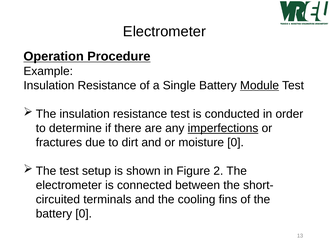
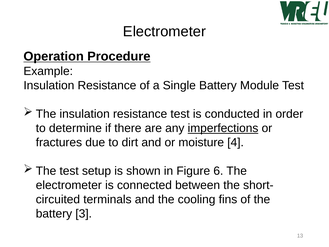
Module underline: present -> none (260, 85)
moisture 0: 0 -> 4 (236, 142)
2: 2 -> 6 (218, 171)
battery 0: 0 -> 3 (84, 214)
